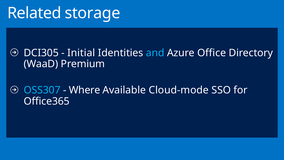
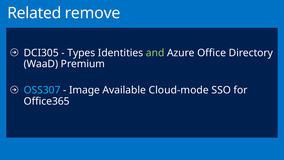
storage: storage -> remove (93, 13)
Initial: Initial -> Types (81, 53)
and colour: light blue -> light green (155, 53)
Where: Where -> Image (85, 90)
